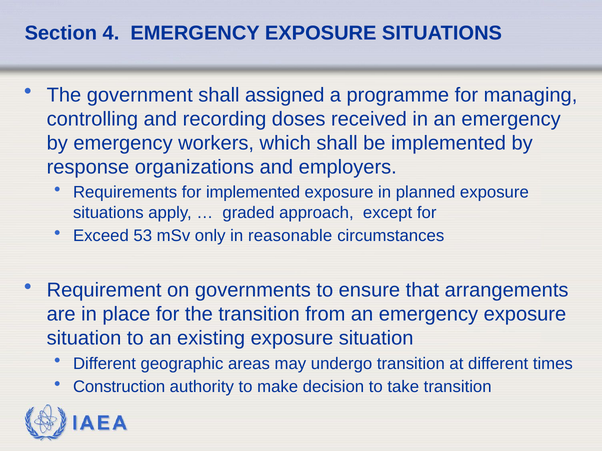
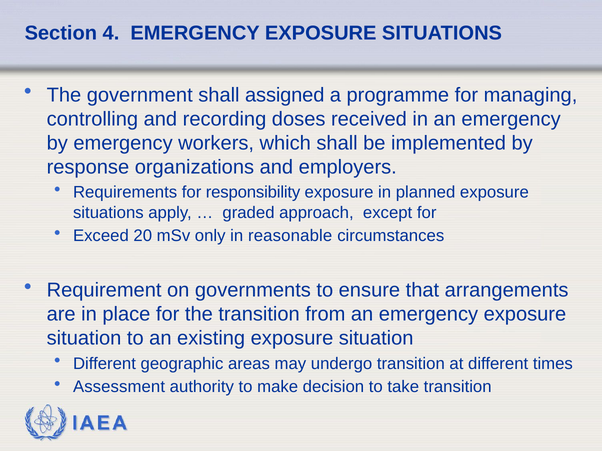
for implemented: implemented -> responsibility (253, 193)
53: 53 -> 20 (143, 236)
Construction: Construction -> Assessment (119, 387)
